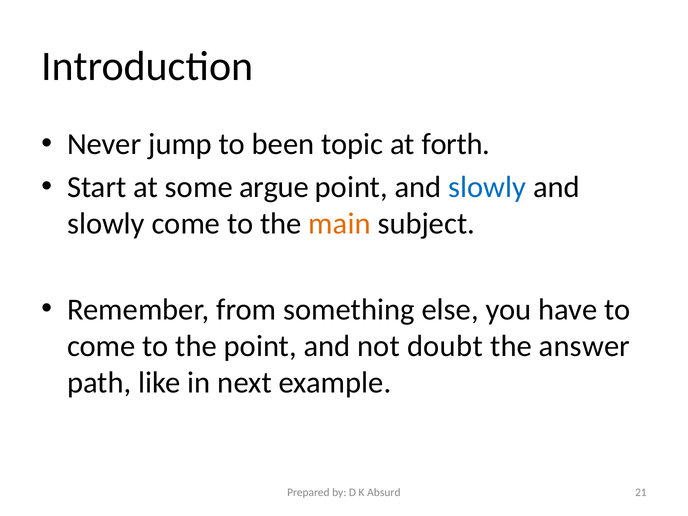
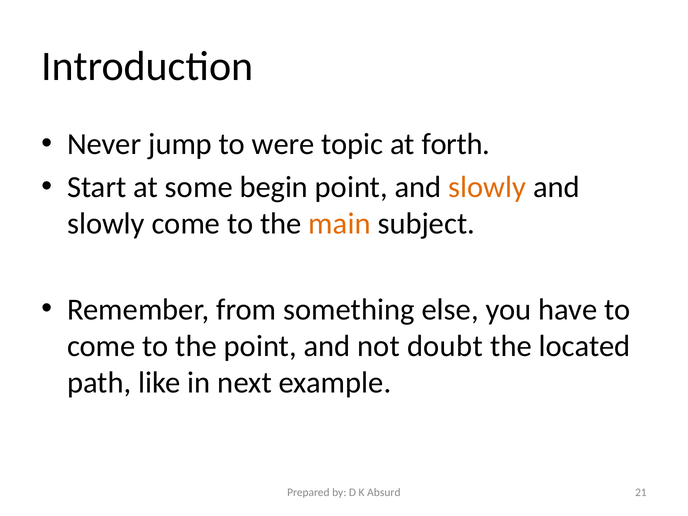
been: been -> were (283, 144)
argue: argue -> begin (274, 187)
slowly colour: blue -> orange (487, 187)
answer: answer -> located (585, 346)
